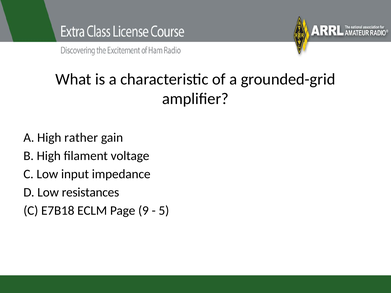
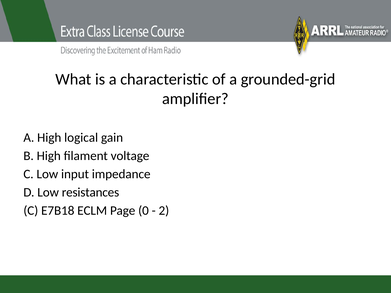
rather: rather -> logical (81, 138)
9: 9 -> 0 (143, 211)
5: 5 -> 2 (164, 211)
